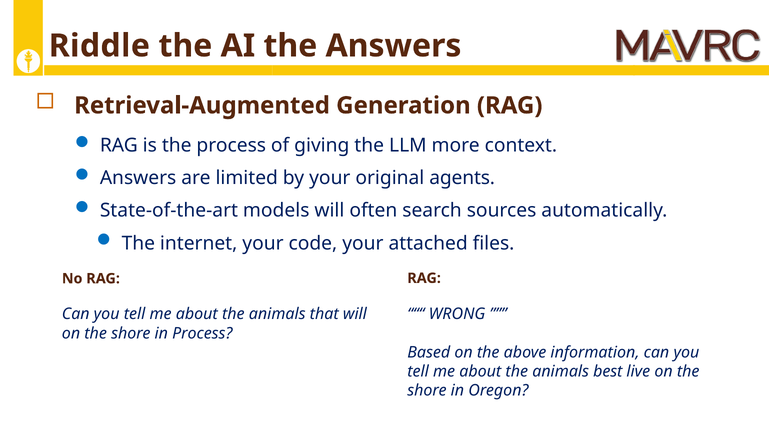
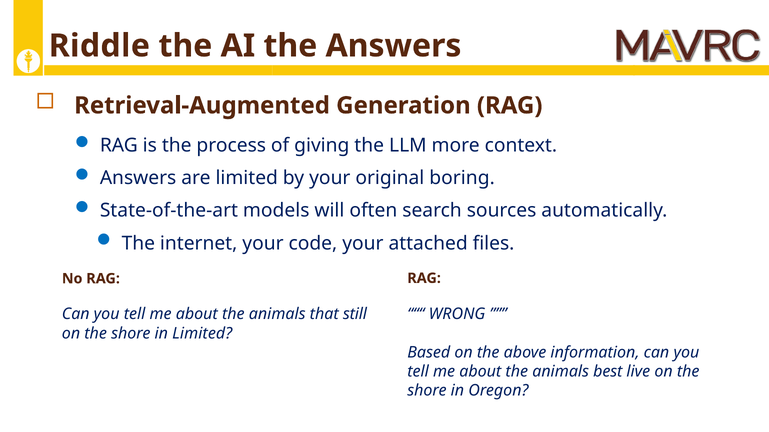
agents: agents -> boring (462, 178)
that will: will -> still (355, 315)
in Process: Process -> Limited (202, 334)
